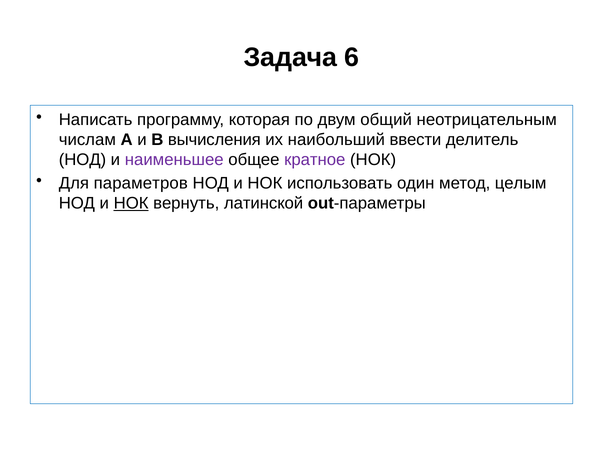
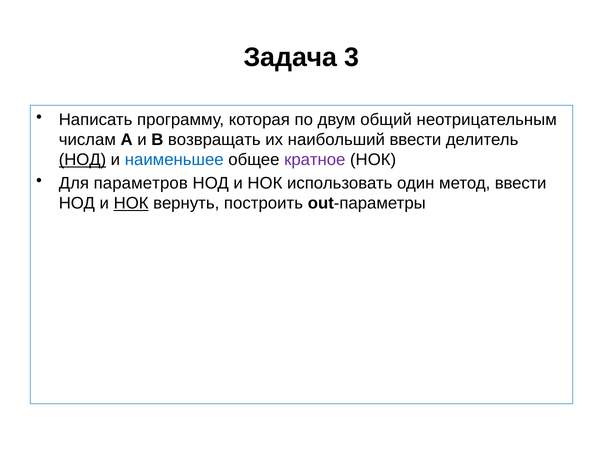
6: 6 -> 3 (352, 58)
вычисления: вычисления -> возвращать (214, 140)
НОД underline: none -> present (82, 160)
наименьшее colour: purple -> blue (174, 160)
метод целым: целым -> ввести (521, 183)
латинской: латинской -> построить (263, 204)
